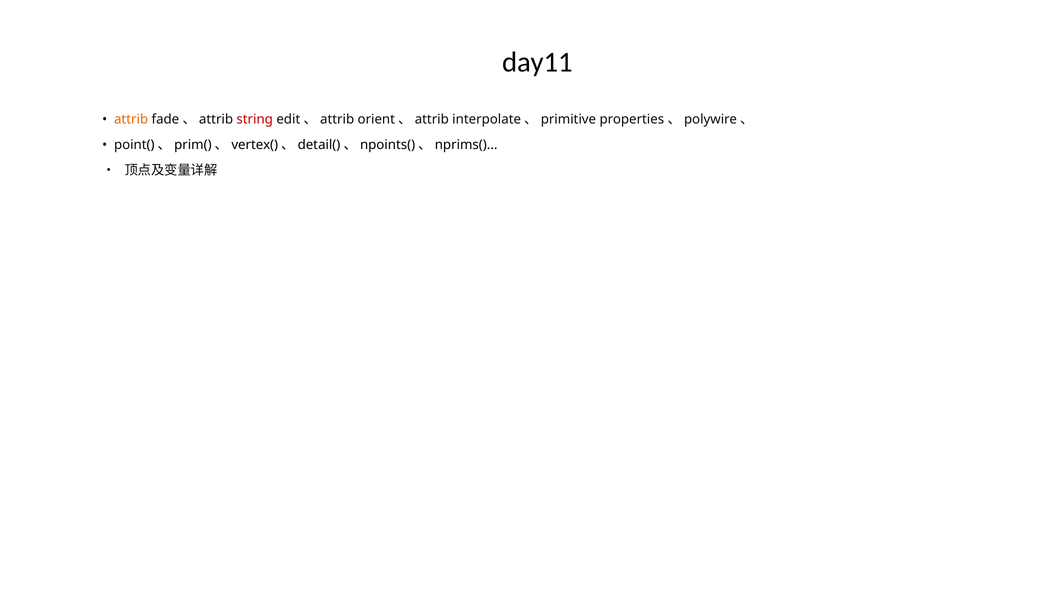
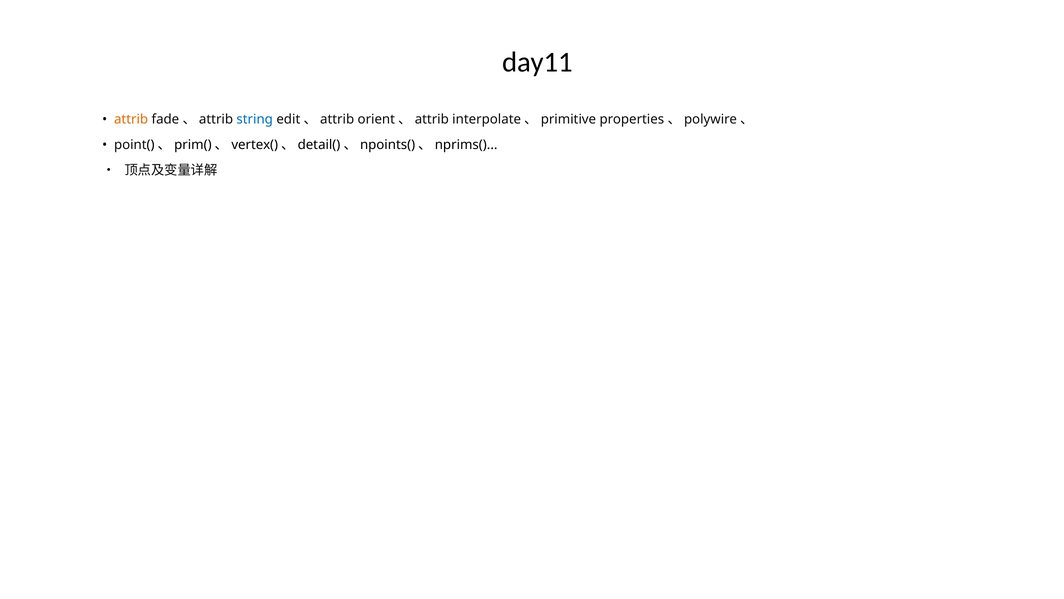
string colour: red -> blue (255, 119)
